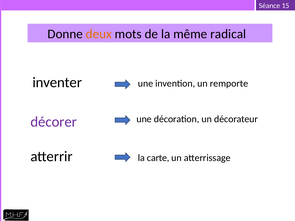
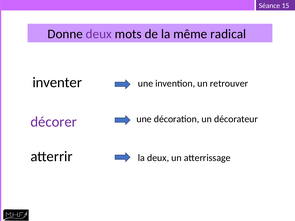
deux colour: orange -> purple (99, 34)
remporte: remporte -> retrouver (229, 84)
la carte: carte -> deux (158, 158)
